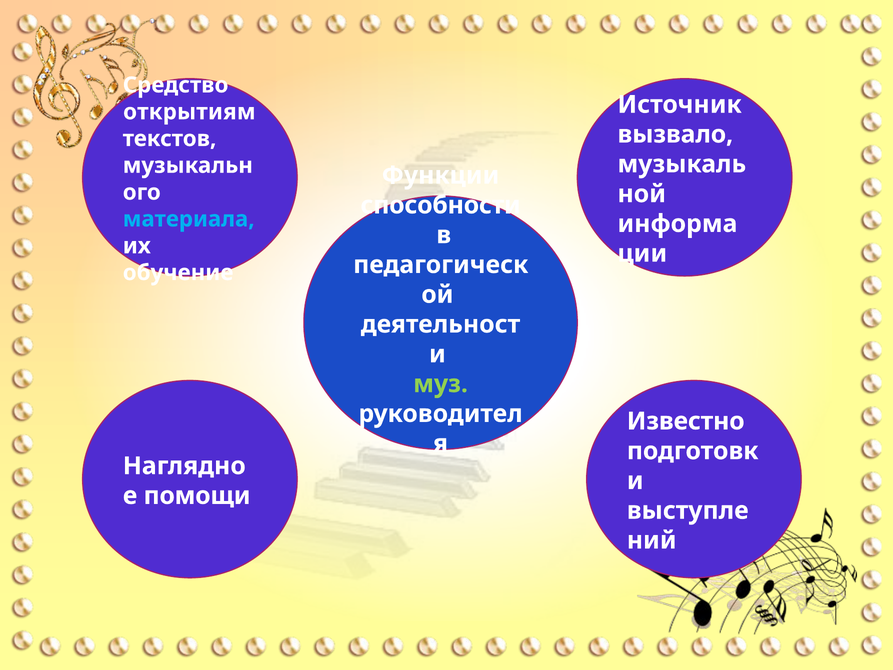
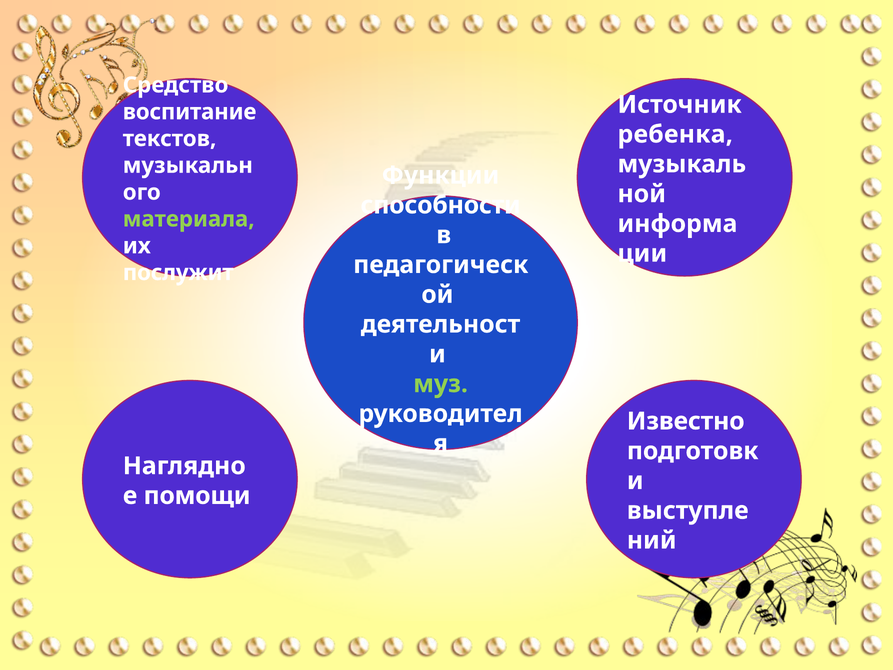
открытиям: открытиям -> воспитание (190, 112)
вызвало: вызвало -> ребенка (675, 134)
материала colour: light blue -> light green (189, 219)
обучение: обучение -> послужит (178, 273)
